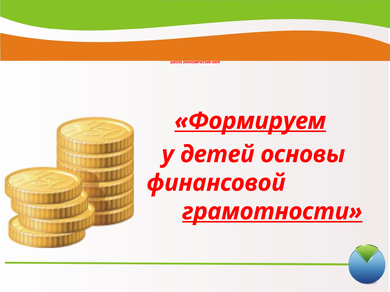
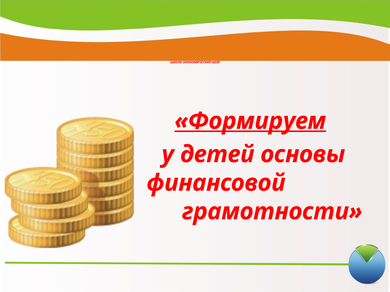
грамотности underline: present -> none (272, 212)
